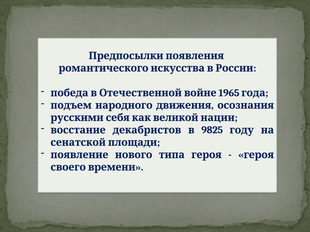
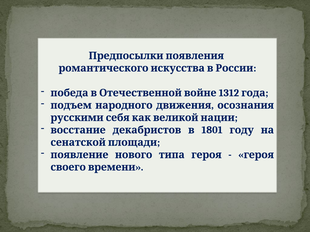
1965: 1965 -> 1312 (229, 93)
9825: 9825 -> 1801 (212, 130)
